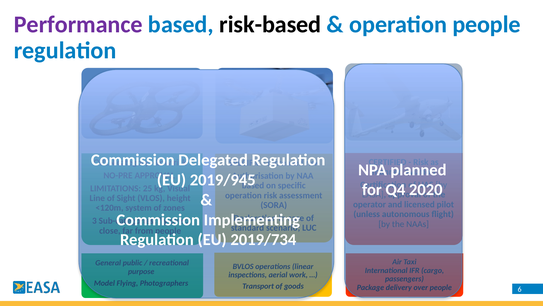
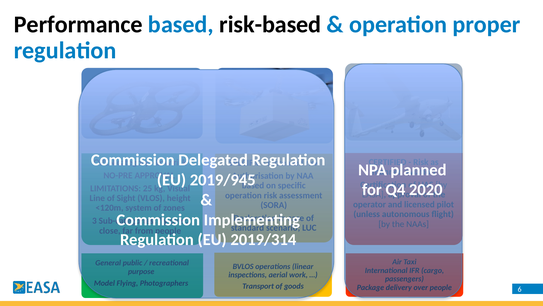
Performance colour: purple -> black (78, 24)
operation people: people -> proper (486, 24)
2019/734: 2019/734 -> 2019/314 (263, 239)
